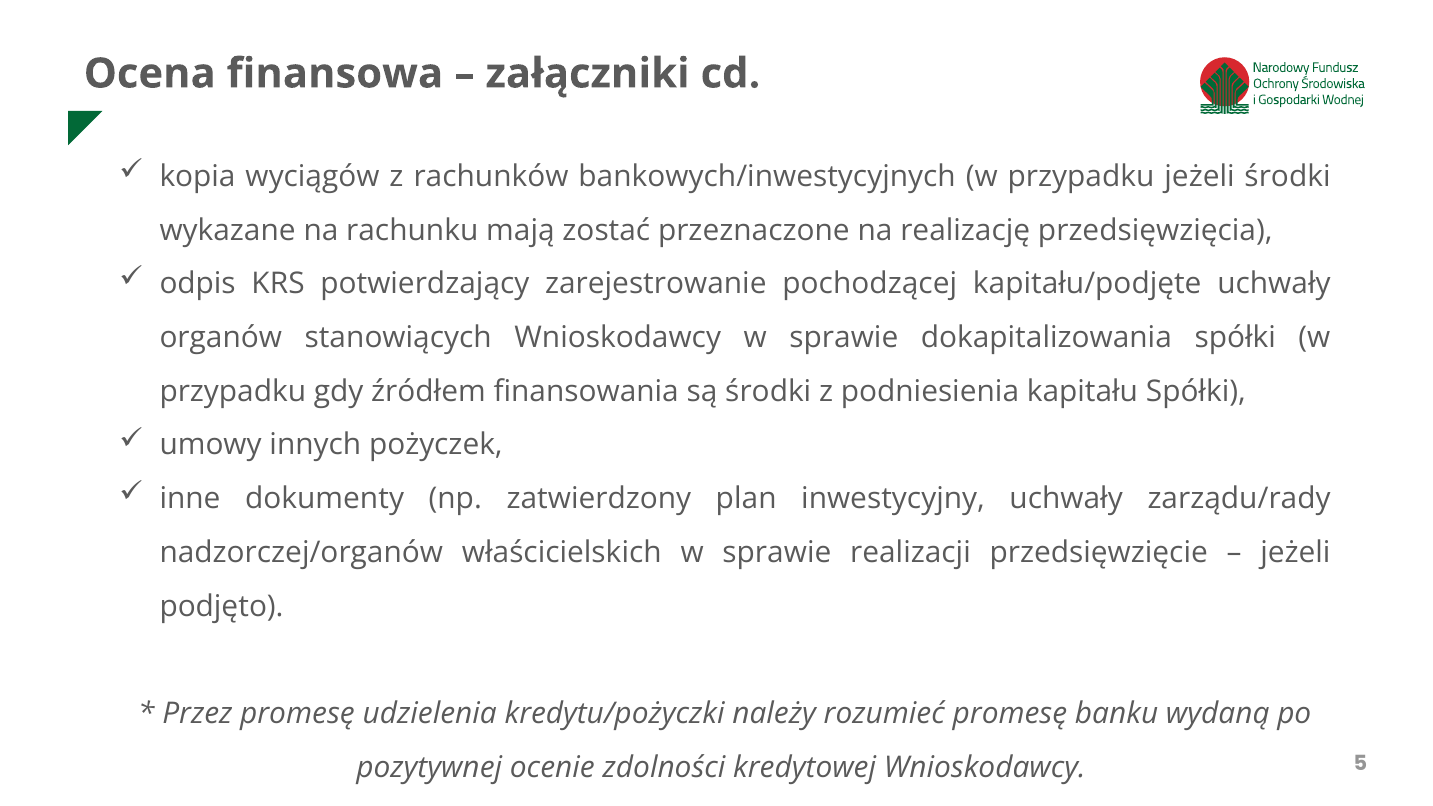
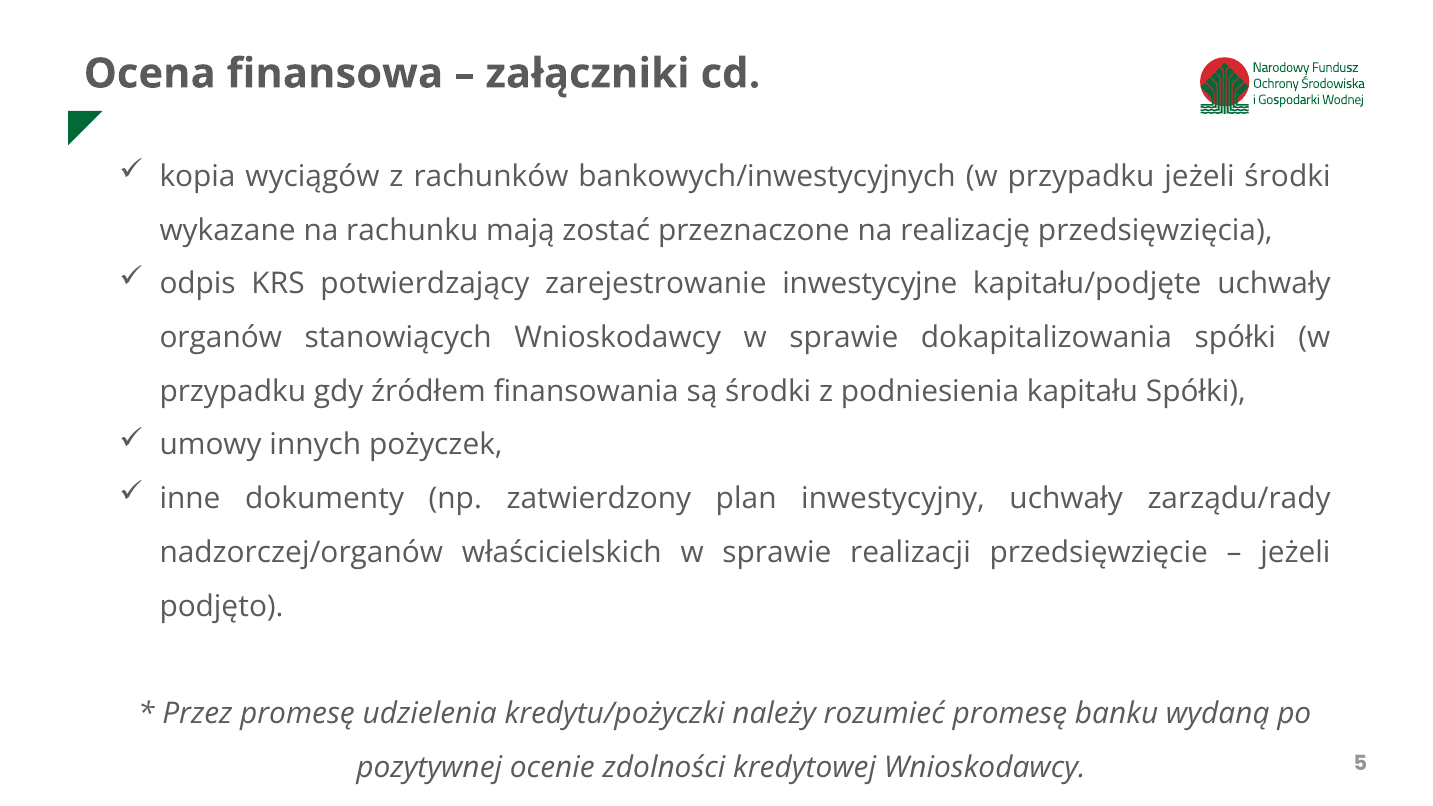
pochodzącej: pochodzącej -> inwestycyjne (870, 284)
